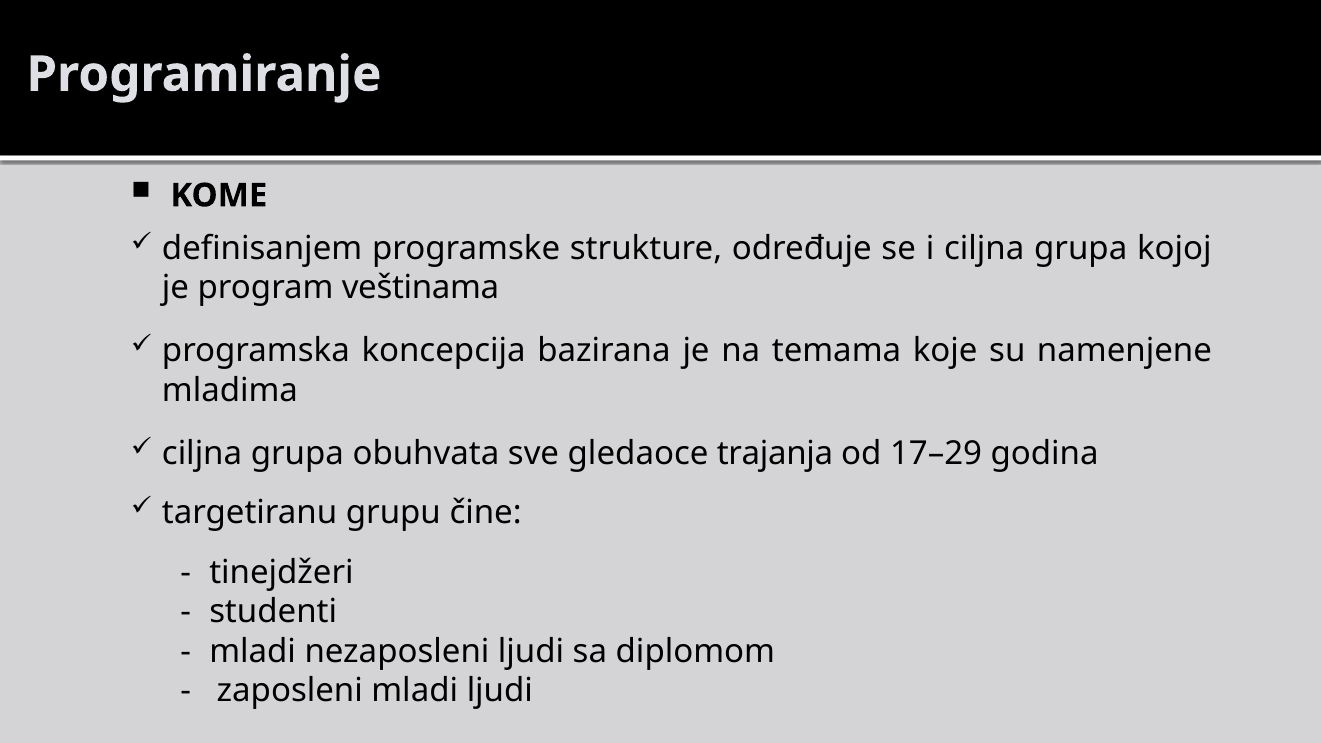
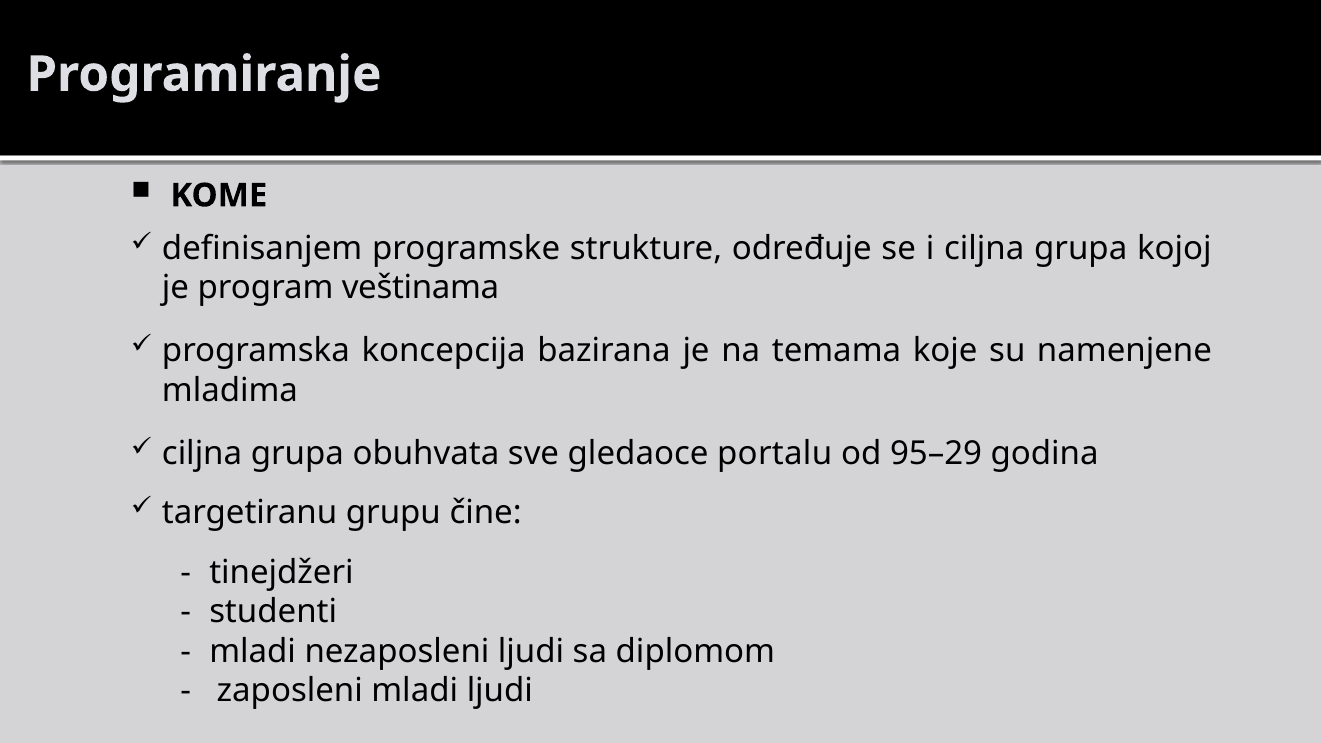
trajanja: trajanja -> portalu (775, 453)
17–29: 17–29 -> 95–29 (936, 453)
